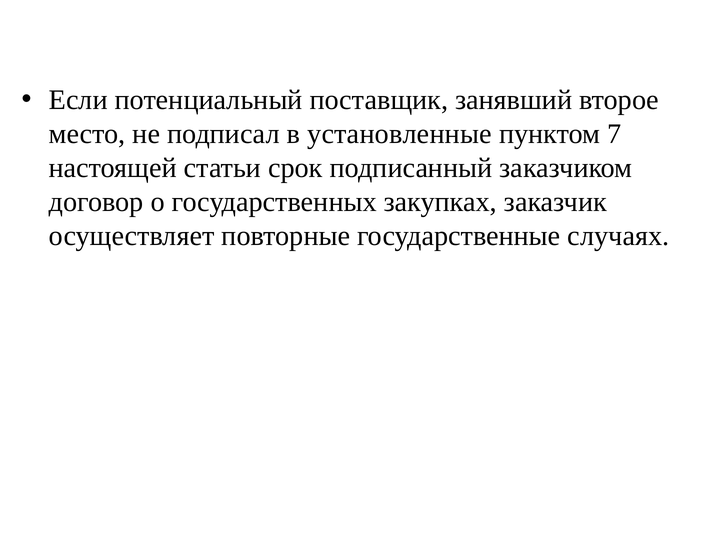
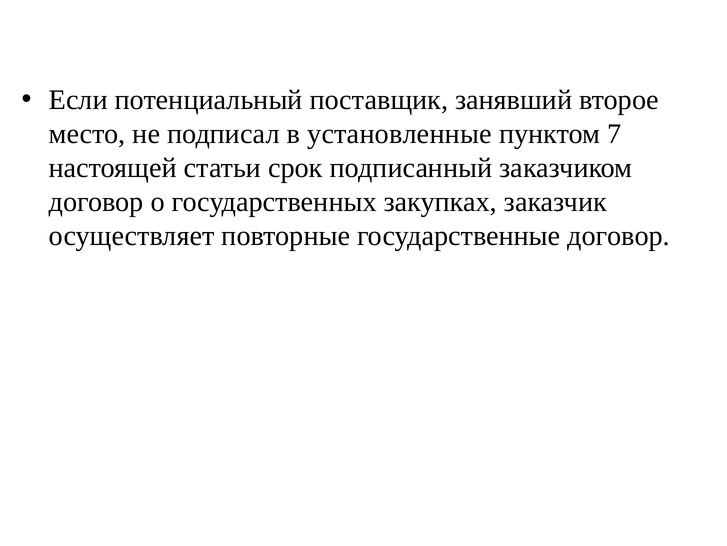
государственные случаях: случаях -> договор (619, 235)
